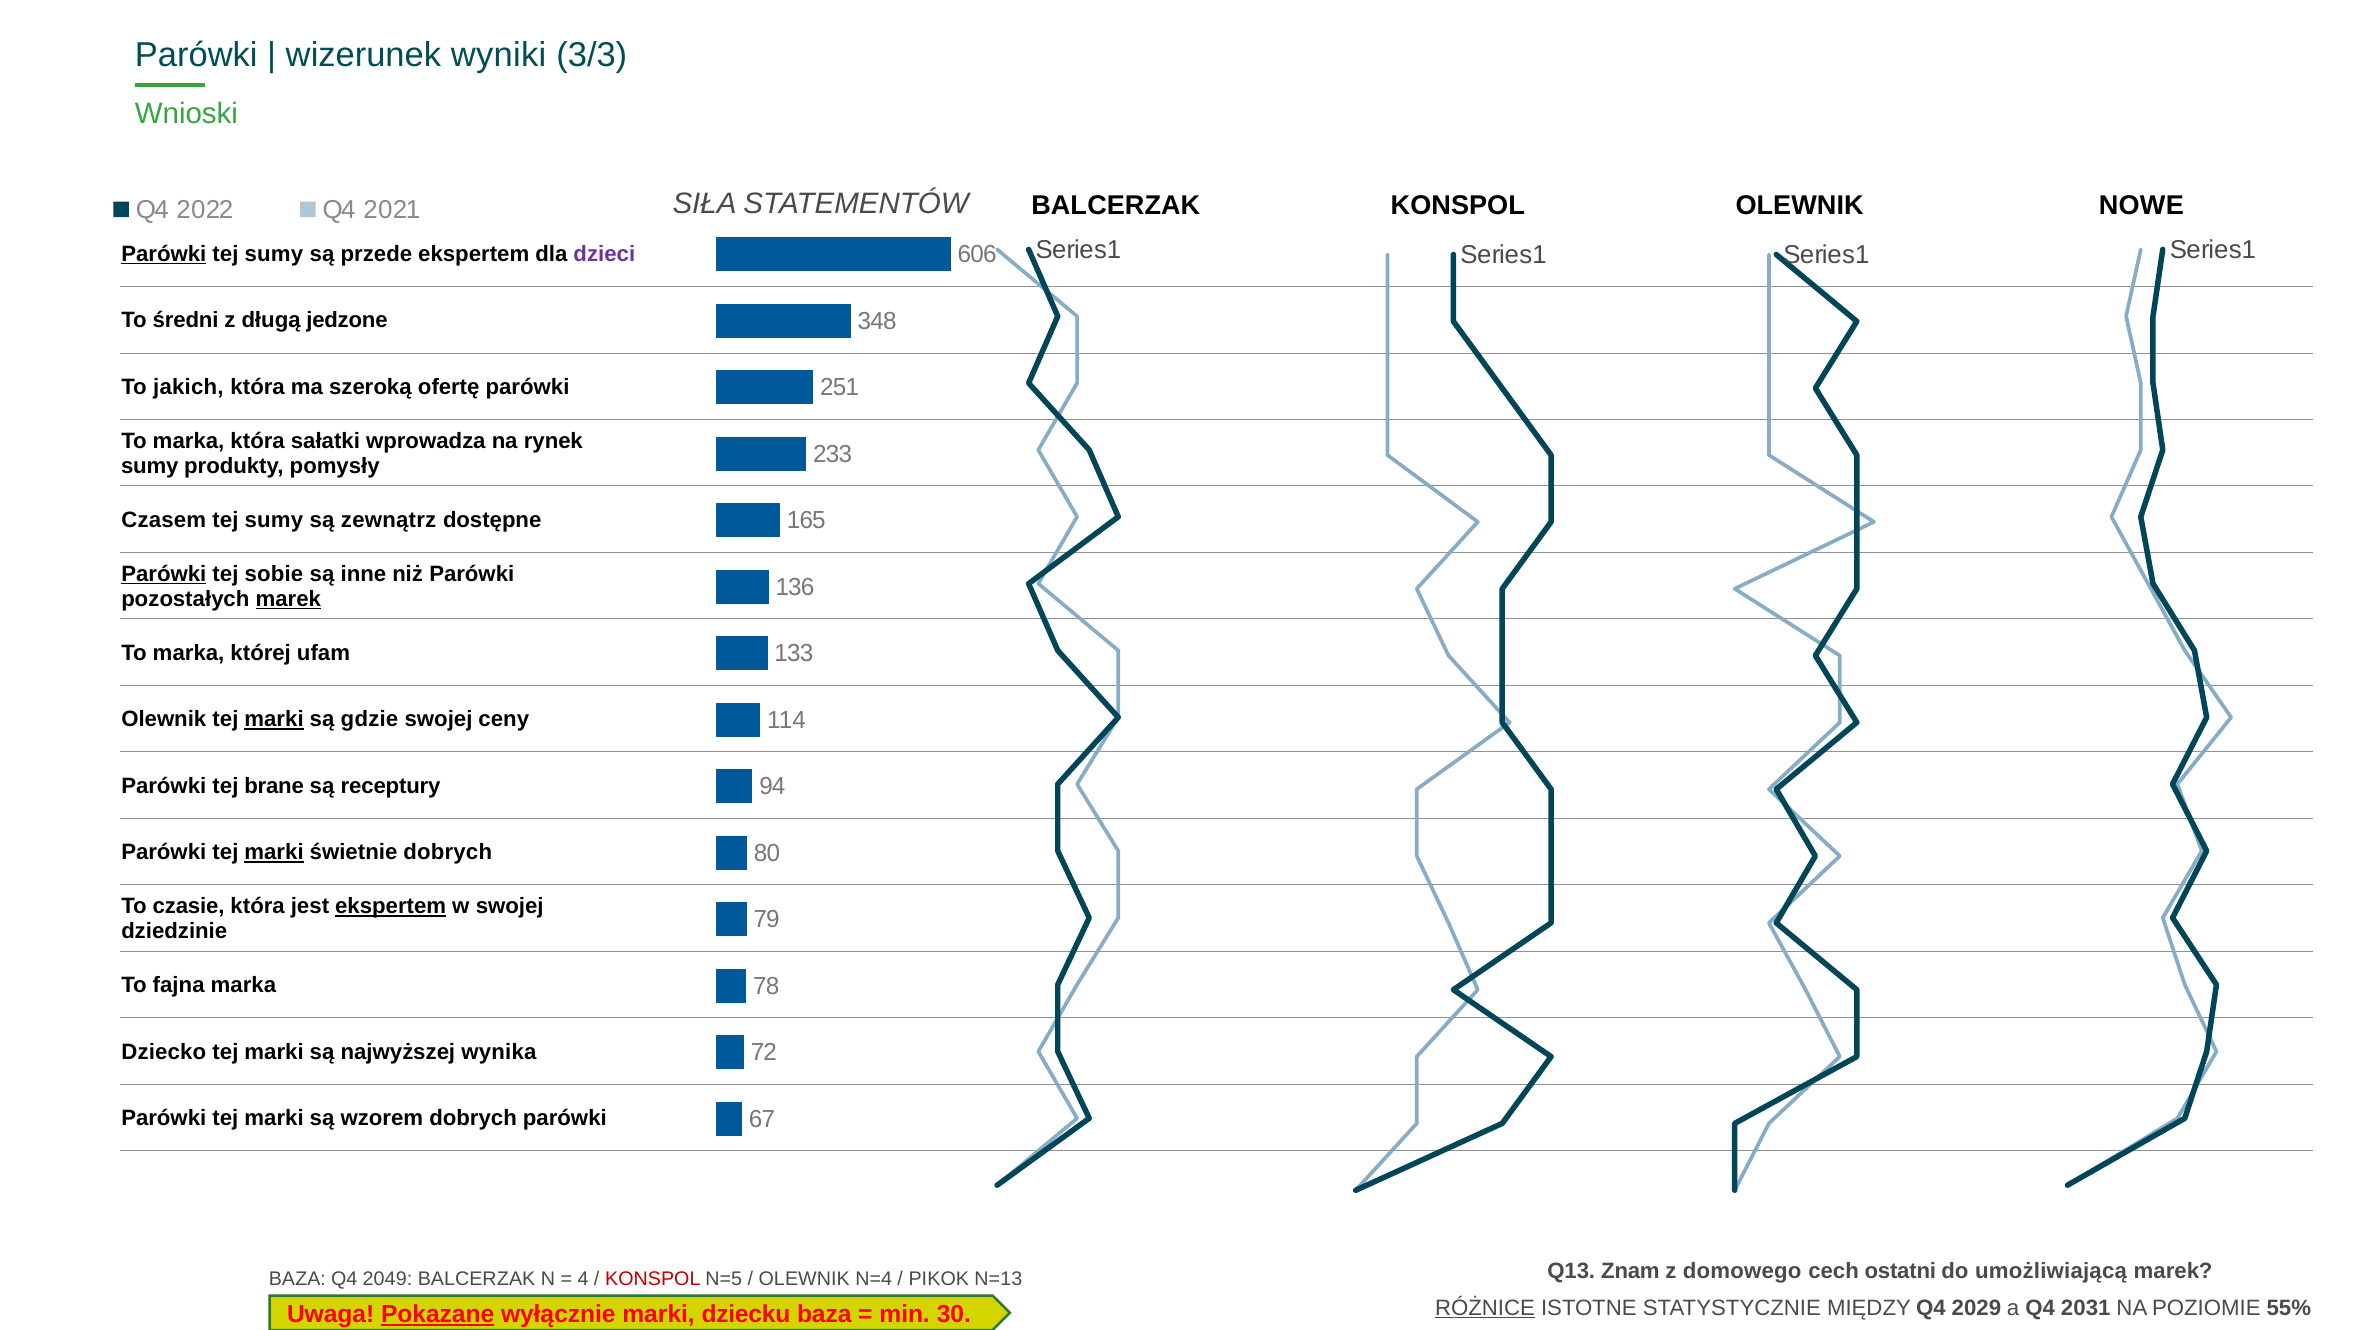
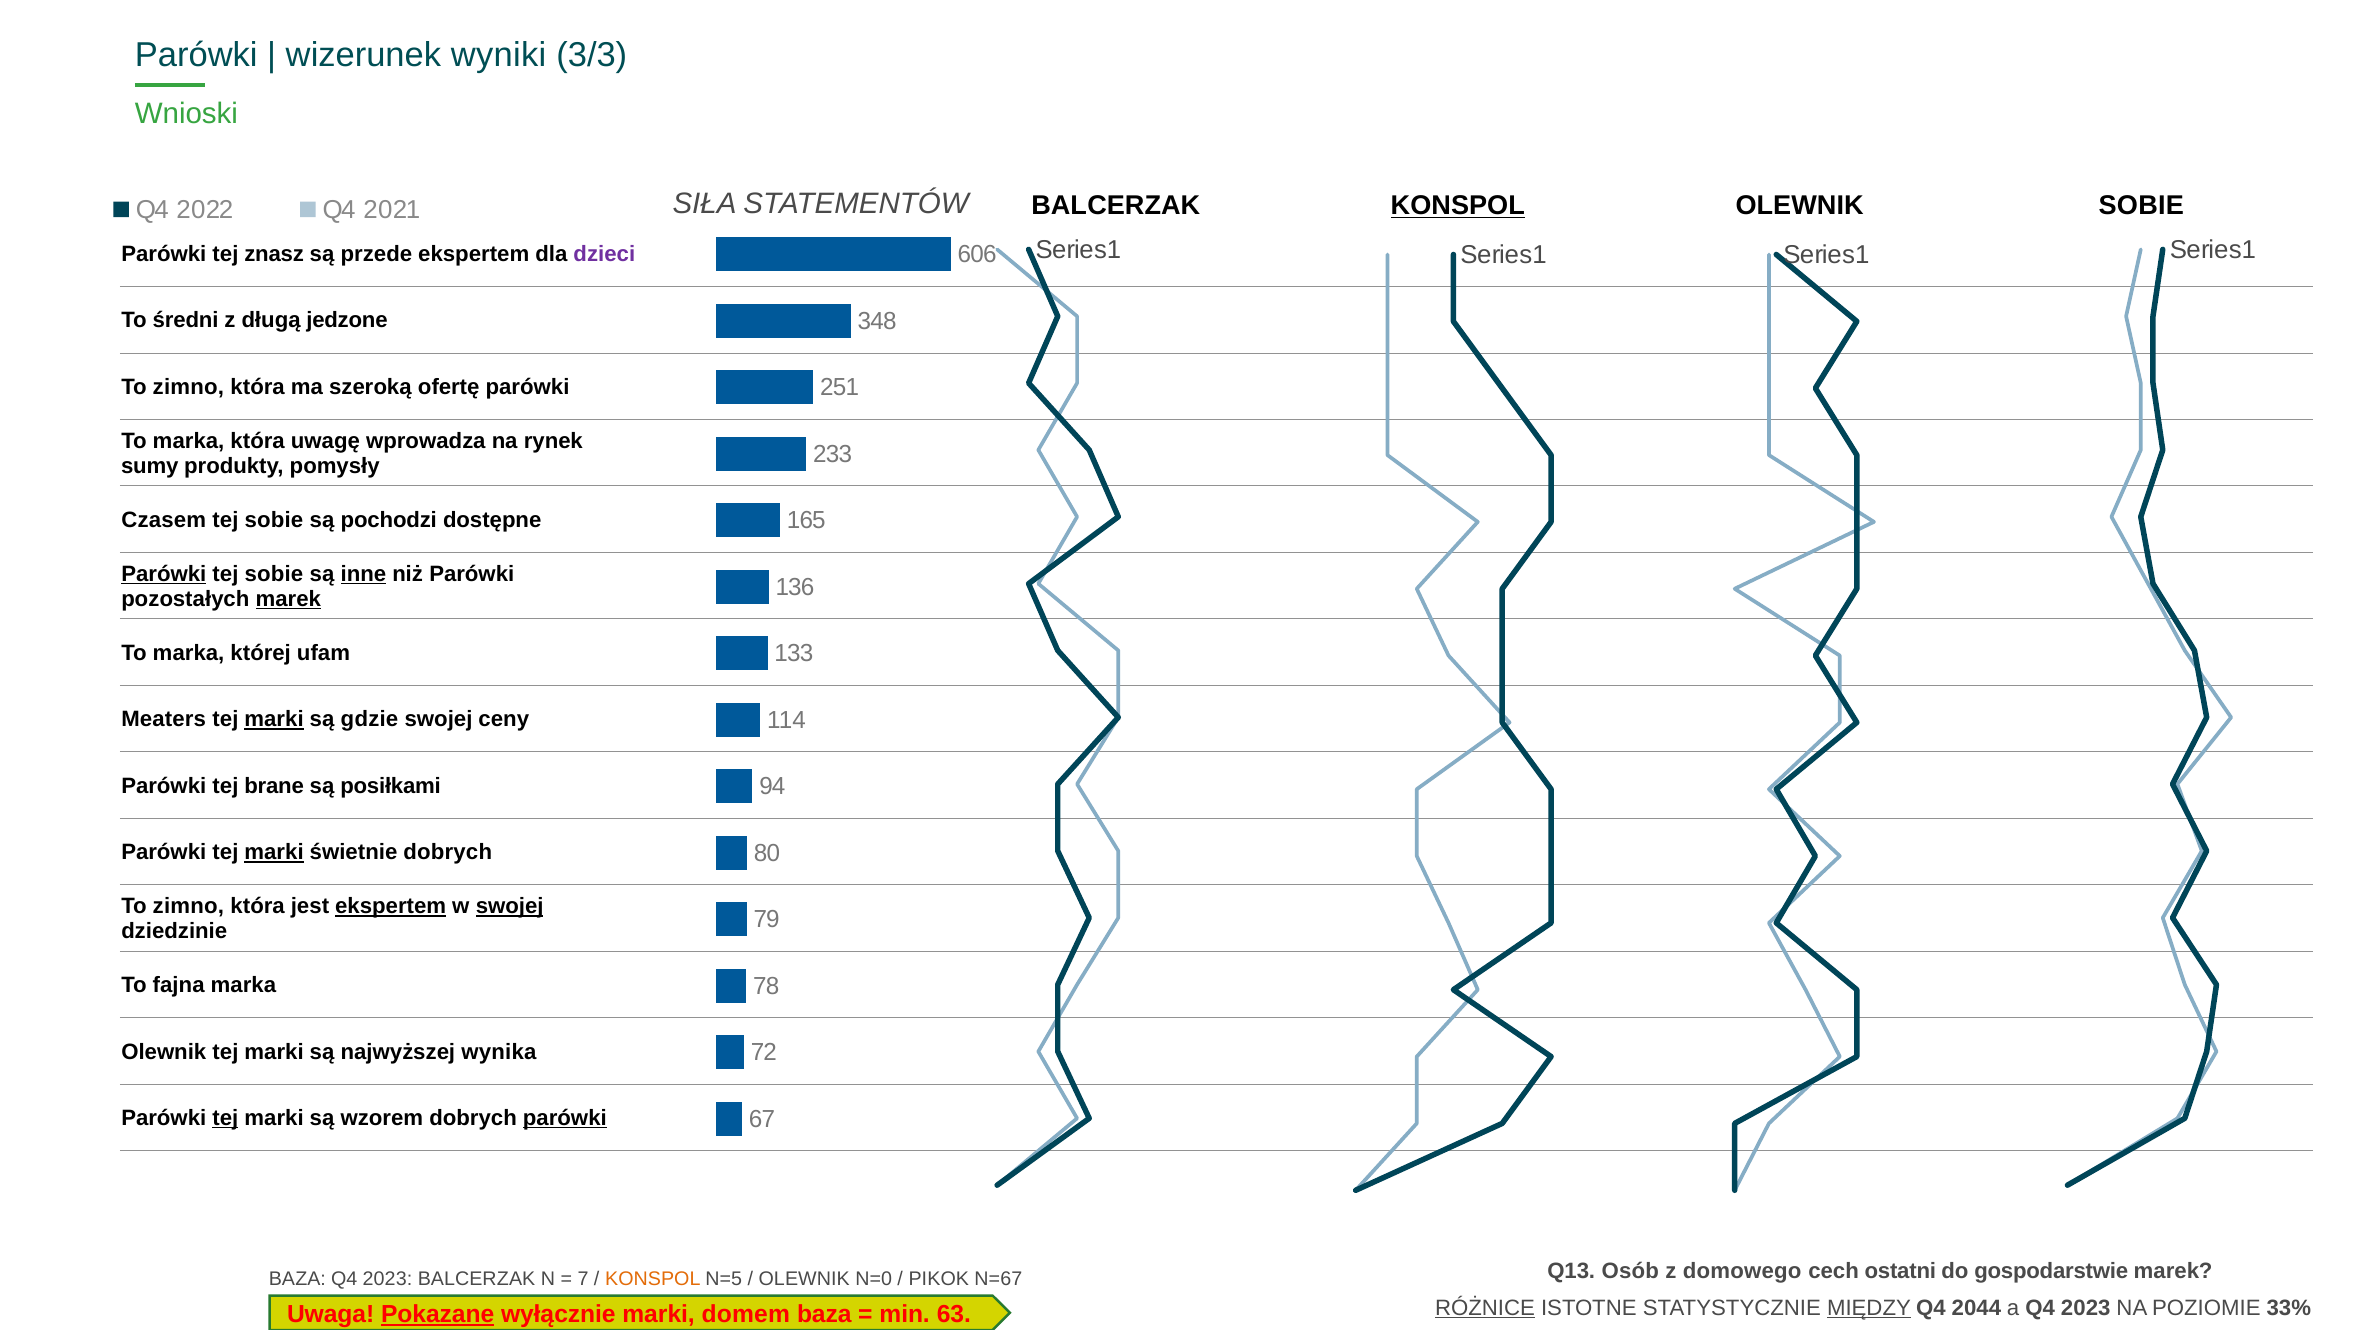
KONSPOL underline: none -> present (1458, 206)
OLEWNIK NOWE: NOWE -> SOBIE (2141, 206)
Parówki underline: present -> none (164, 254)
sumy: sumy -> znasz (274, 254)
jakich: jakich -> zimno (188, 387)
sałatki: sałatki -> uwagę (325, 441)
sumy: sumy -> sobie (274, 520)
zewnątrz: zewnątrz -> pochodzi (389, 520)
inne underline: none -> present (363, 574)
Olewnik: Olewnik -> Meaters (164, 720)
receptury: receptury -> posiłkami (391, 786)
czasie: czasie -> zimno (188, 907)
swojej underline: none -> present (510, 907)
Dziecko: Dziecko -> Olewnik (164, 1052)
tej underline: none -> present (225, 1118)
parówki underline: none -> present (565, 1118)
BAZA Q4 2049: 2049 -> 2023 (387, 1279)
4: 4 -> 7 (583, 1279)
KONSPOL colour: red -> orange (653, 1279)
N=4: N=4 -> N=0 (874, 1279)
N=13: N=13 -> N=67 (998, 1279)
Znam: Znam -> Osób (1630, 1271)
umożliwiającą: umożliwiającą -> gospodarstwie (2051, 1271)
MIĘDZY underline: none -> present (1869, 1308)
2029: 2029 -> 2044 (1976, 1308)
a Q4 2031: 2031 -> 2023 (2086, 1308)
55%: 55% -> 33% (2289, 1308)
dziecku: dziecku -> domem (746, 1315)
30: 30 -> 63 (954, 1315)
